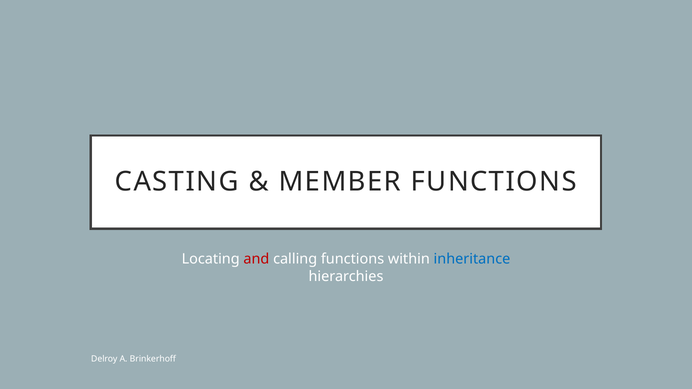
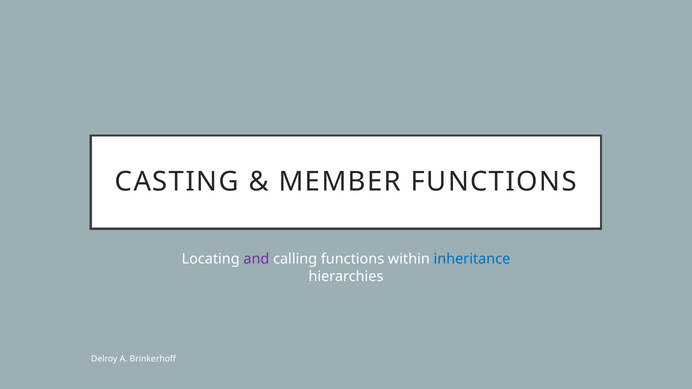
and colour: red -> purple (256, 259)
